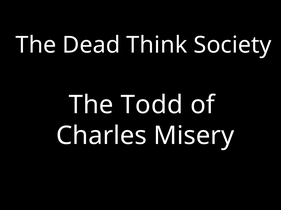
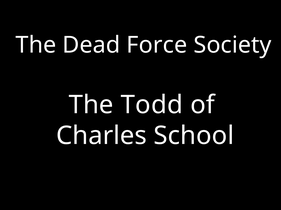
Think: Think -> Force (157, 45)
Misery: Misery -> School (194, 136)
